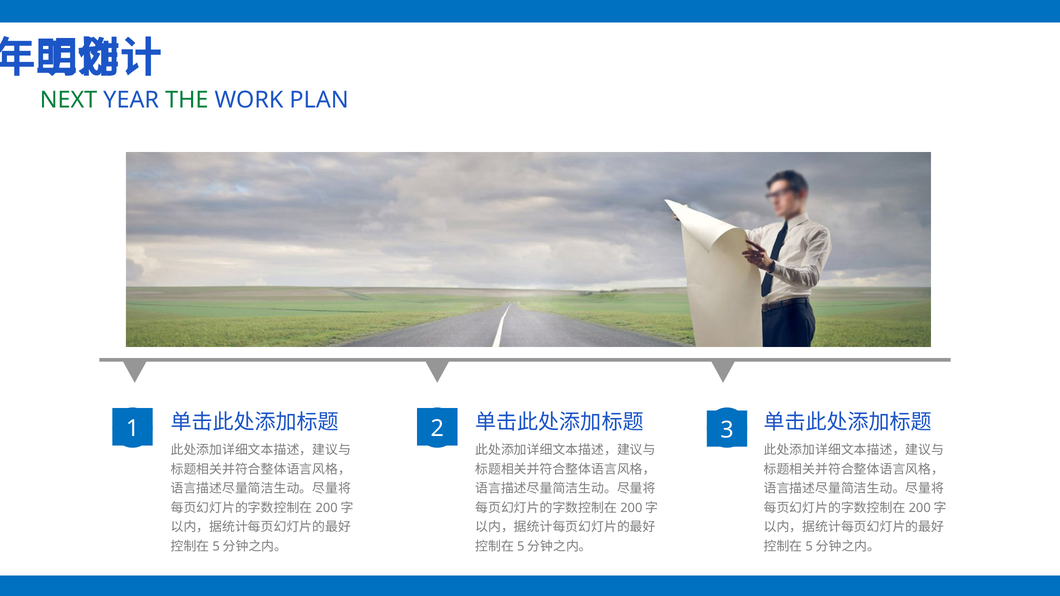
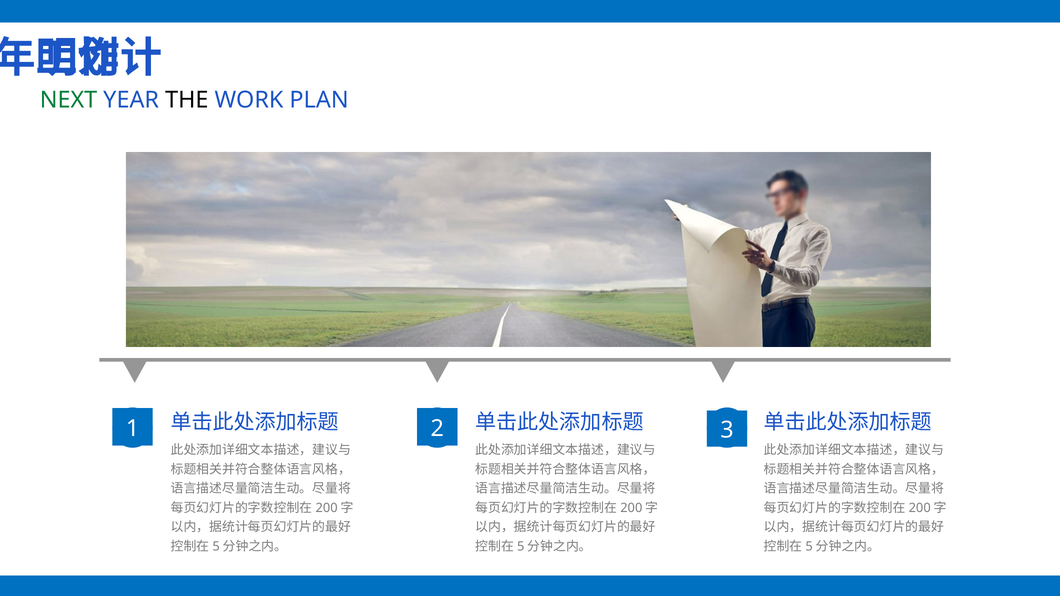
THE colour: green -> black (187, 100)
